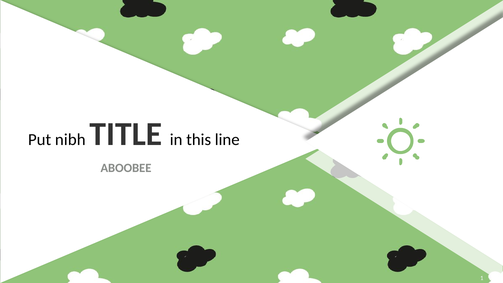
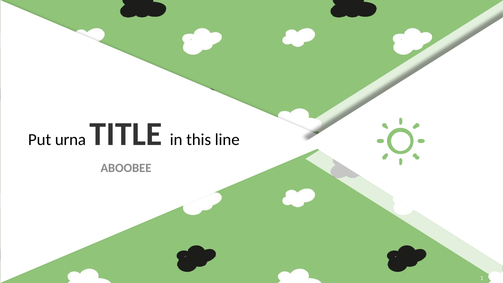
nibh: nibh -> urna (70, 140)
